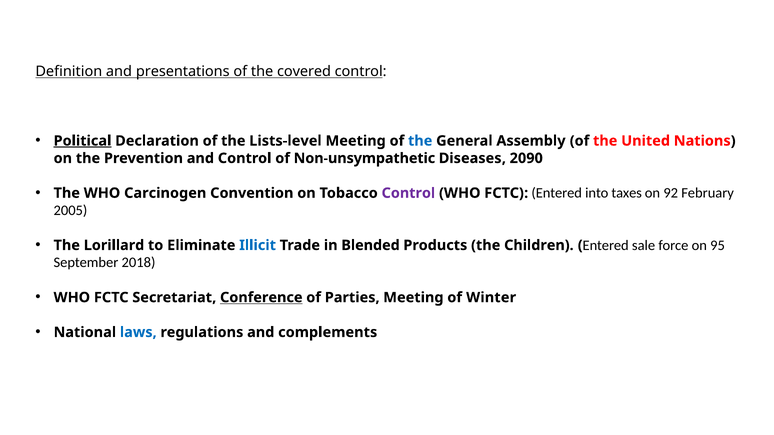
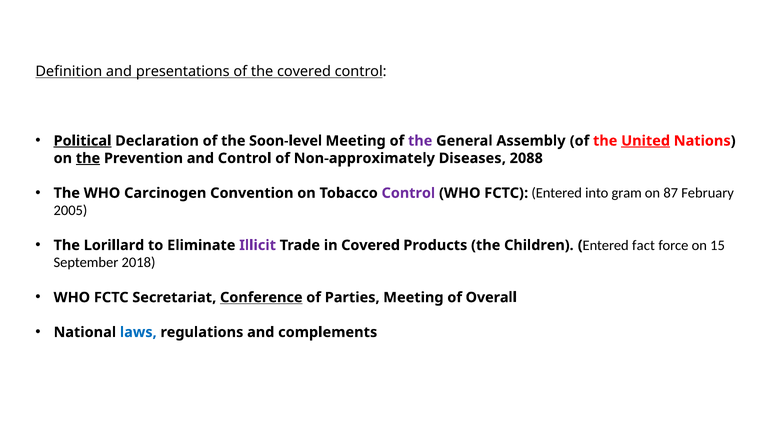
Lists-level: Lists-level -> Soon-level (286, 141)
the colour: blue -> purple (420, 141)
United underline: none -> present (646, 141)
the underline: none -> present (88, 158)
Non-unsympathetic: Non-unsympathetic -> Non-approximately (364, 158)
2090: 2090 -> 2088 (526, 158)
taxes: taxes -> gram (627, 193)
92: 92 -> 87 (671, 193)
Illicit colour: blue -> purple (258, 245)
in Blended: Blended -> Covered (371, 245)
sale: sale -> fact (643, 245)
95: 95 -> 15 (718, 245)
Winter: Winter -> Overall (491, 298)
